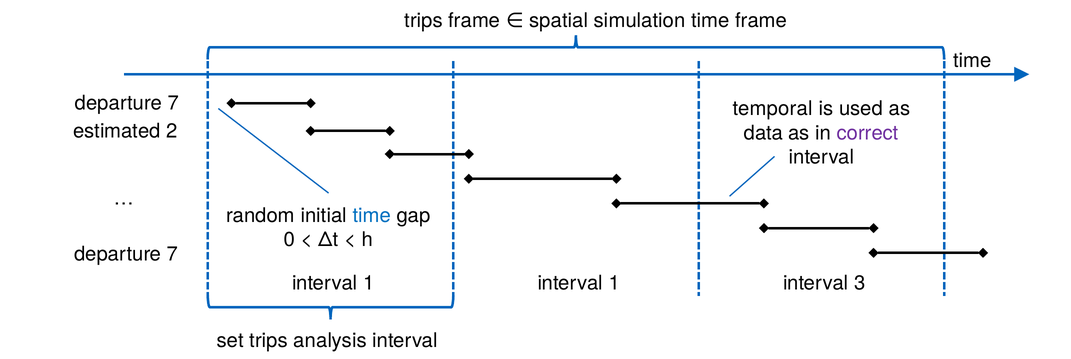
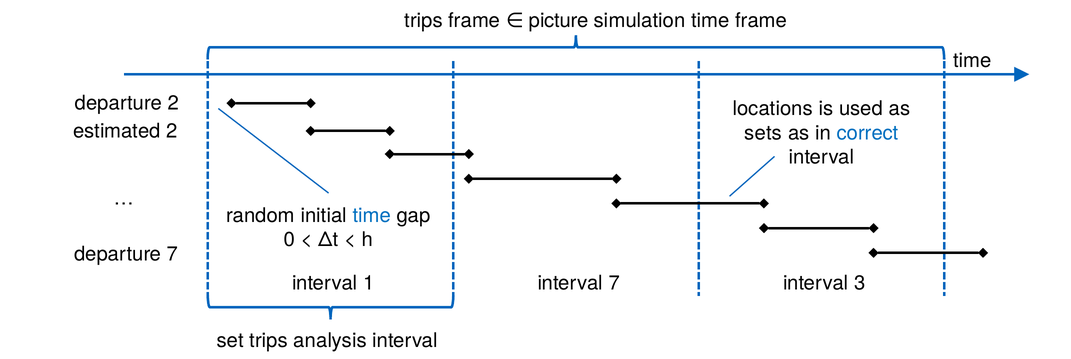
spatial: spatial -> picture (559, 21)
7: 7 -> 2 (173, 103)
temporal: temporal -> locations (773, 109)
data: data -> sets (763, 133)
correct colour: purple -> blue (868, 133)
1 interval 1: 1 -> 7 (614, 283)
